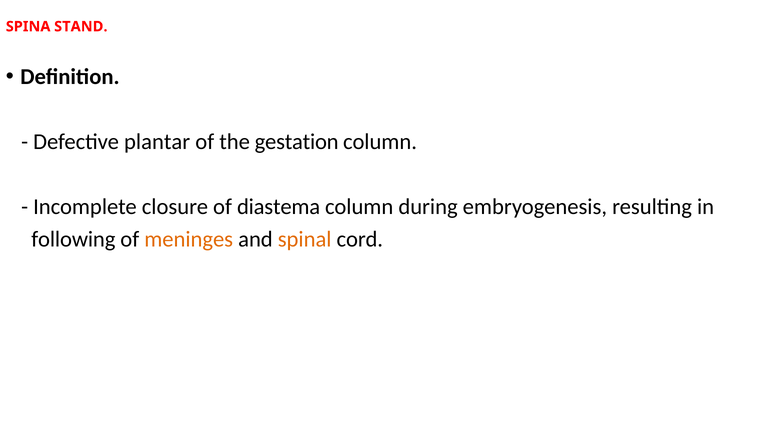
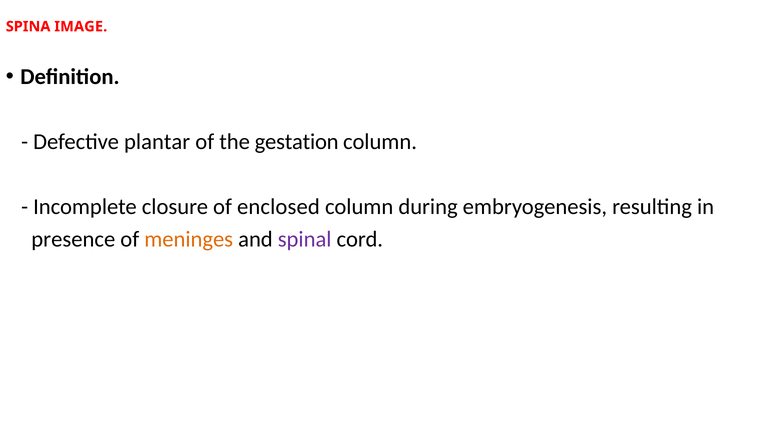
STAND: STAND -> IMAGE (81, 26)
diastema: diastema -> enclosed (278, 207)
following: following -> presence (73, 239)
spinal colour: orange -> purple (305, 239)
